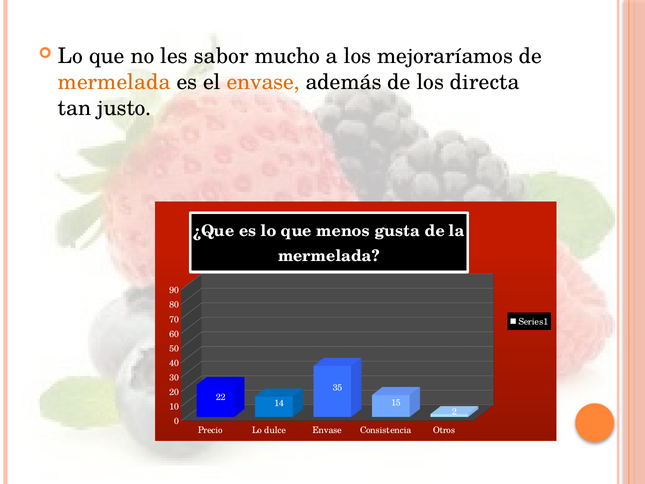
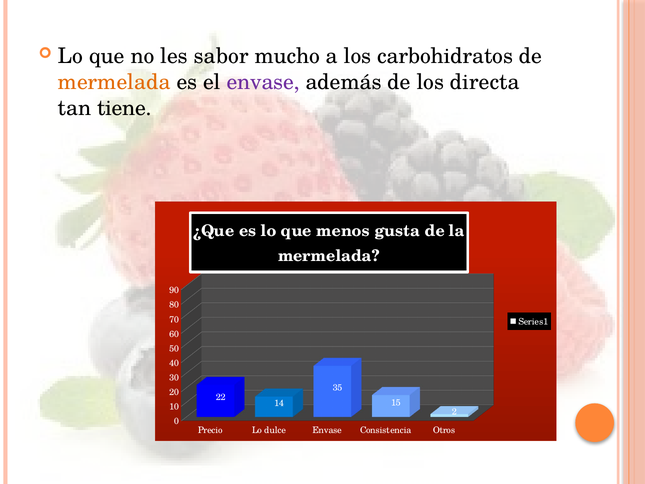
mejoraríamos: mejoraríamos -> carbohidratos (445, 56)
envase colour: orange -> purple (263, 82)
justo: justo -> tiene (124, 108)
